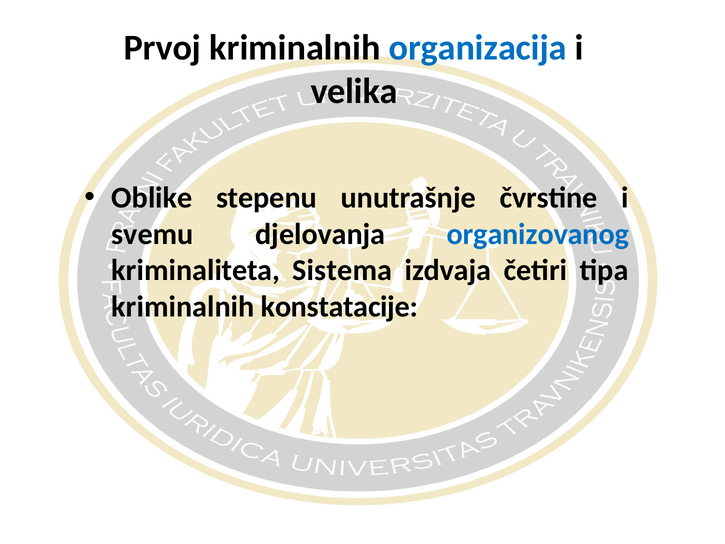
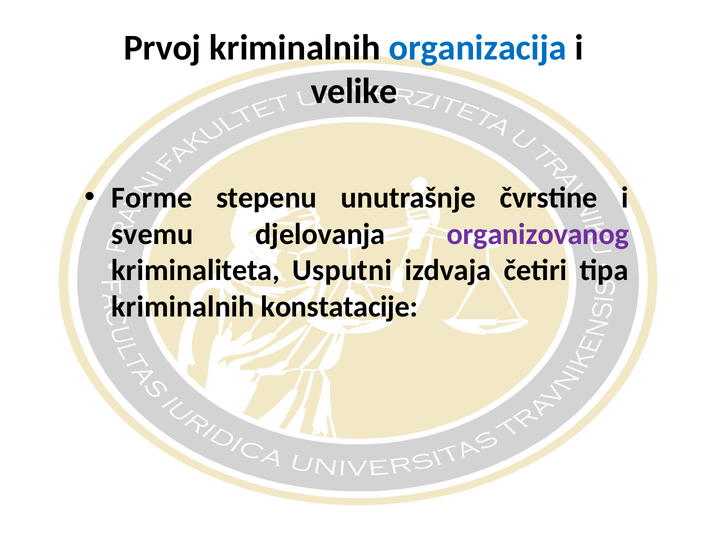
velika: velika -> velike (354, 91)
Oblike: Oblike -> Forme (152, 198)
organizovanog colour: blue -> purple (538, 234)
Sistema: Sistema -> Usputni (342, 270)
